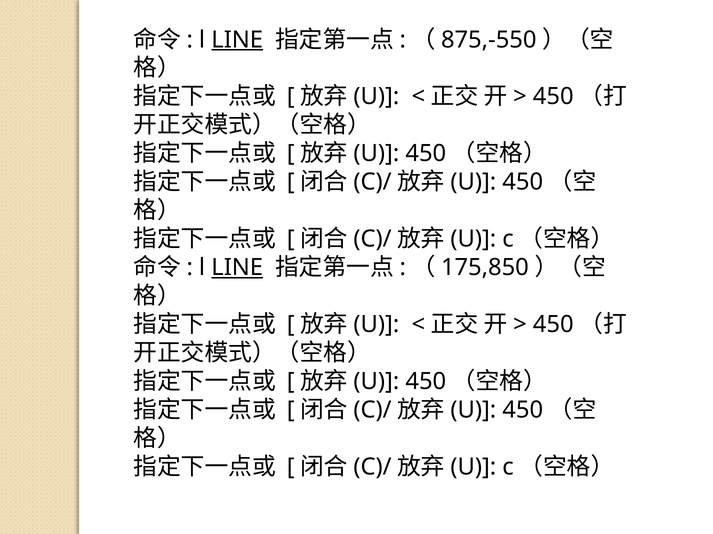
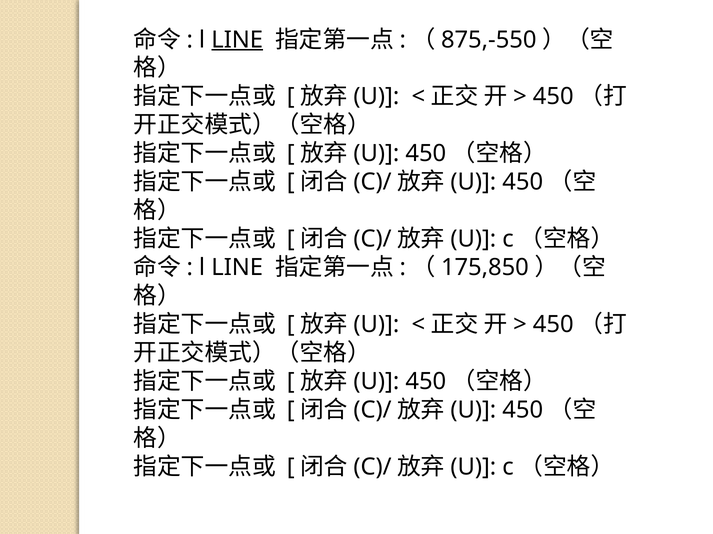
LINE underline: present -> none (237, 268)
